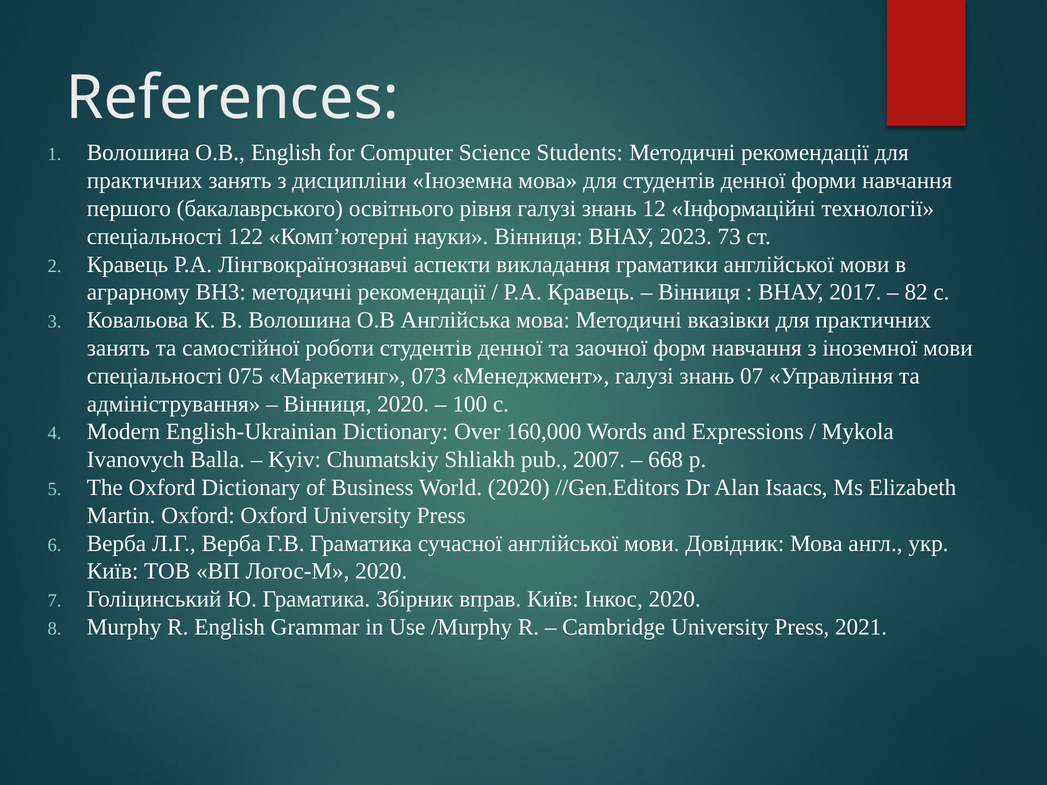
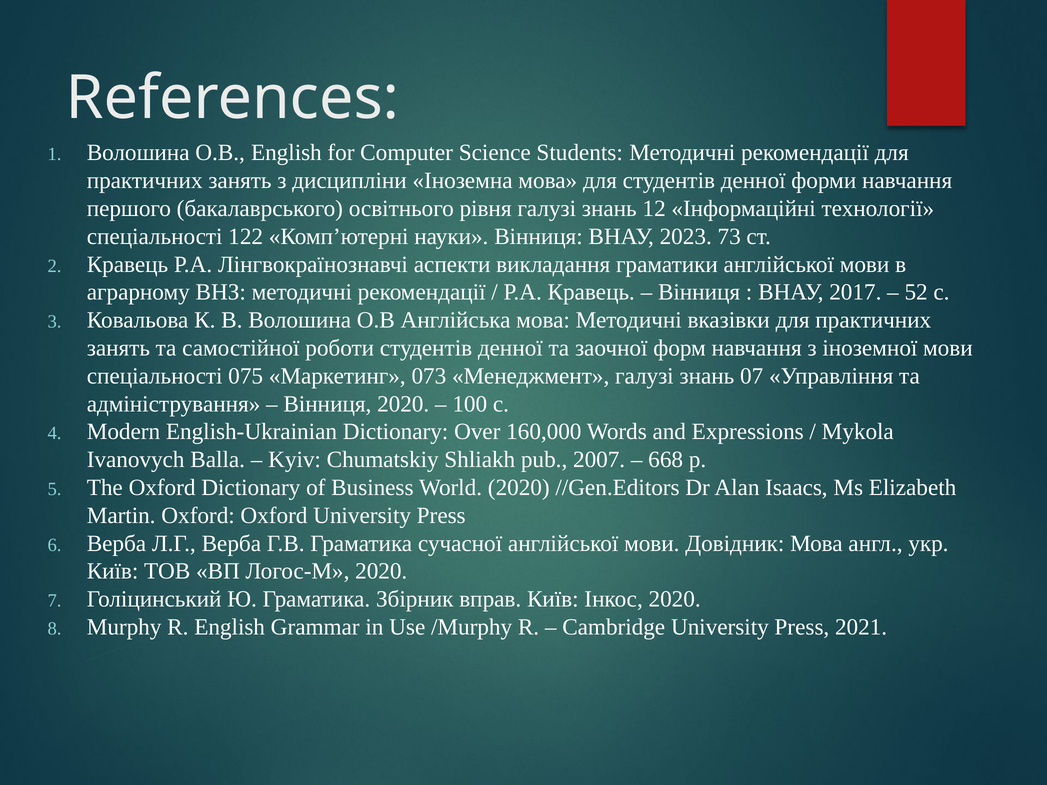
82: 82 -> 52 (916, 292)
